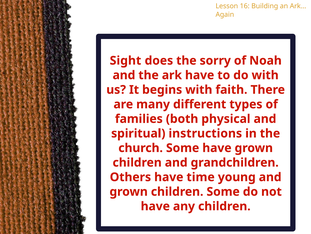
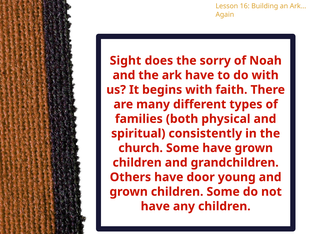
instructions: instructions -> consistently (205, 133)
time: time -> door (201, 177)
